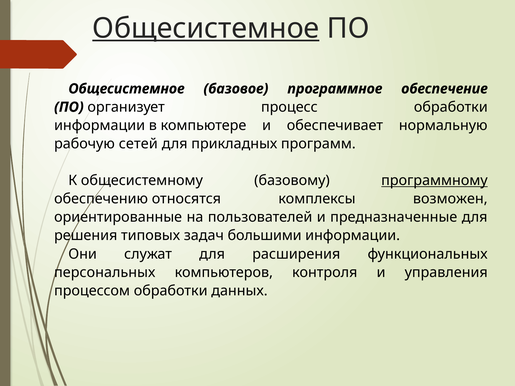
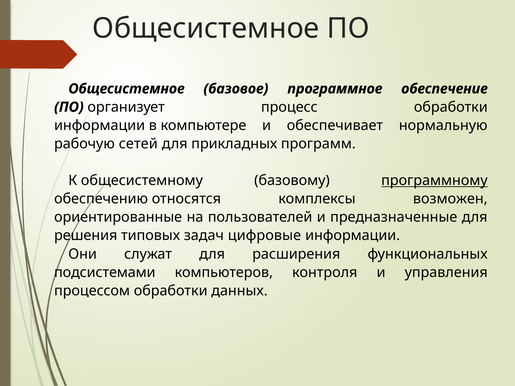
Общесистемное underline: present -> none (206, 28)
большими: большими -> цифровые (264, 236)
персональных: персональных -> подсистемами (105, 273)
